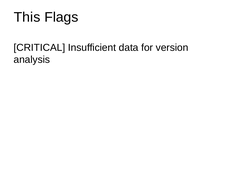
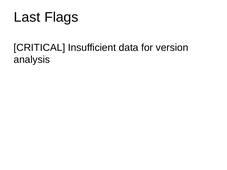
This: This -> Last (27, 17)
